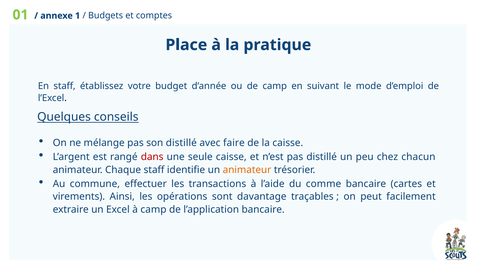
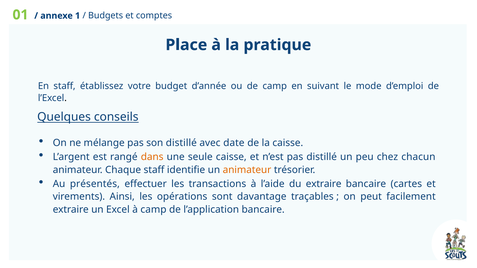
faire: faire -> date (234, 143)
dans colour: red -> orange (152, 157)
commune: commune -> présentés (95, 184)
du comme: comme -> extraire (324, 184)
